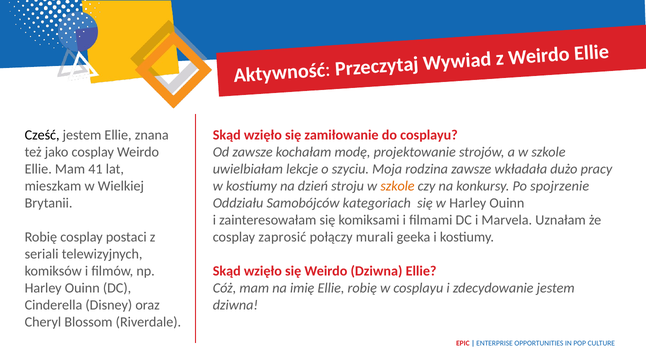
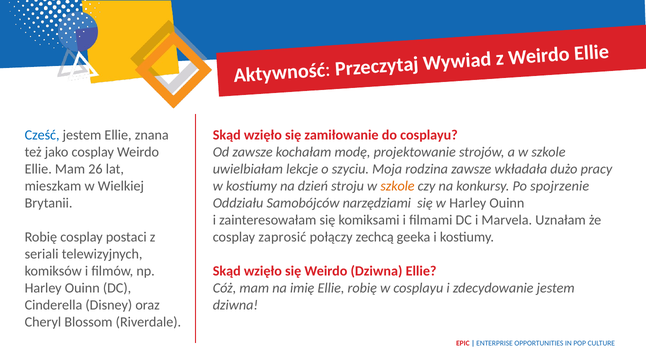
Cześć colour: black -> blue (42, 135)
41: 41 -> 26 (95, 169)
kategoriach: kategoriach -> narzędziami (377, 203)
murali: murali -> zechcą (375, 237)
